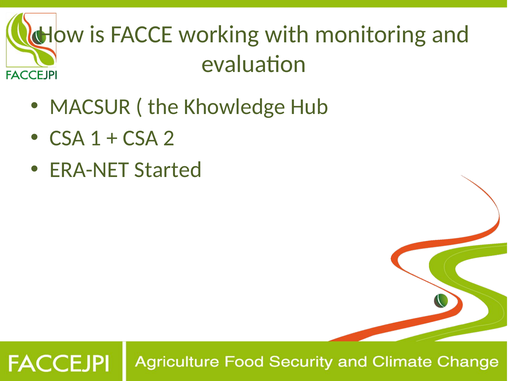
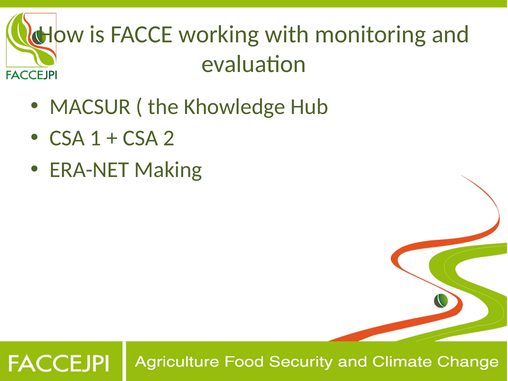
Started: Started -> Making (168, 170)
